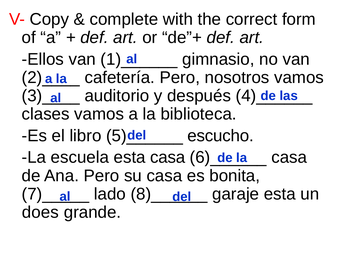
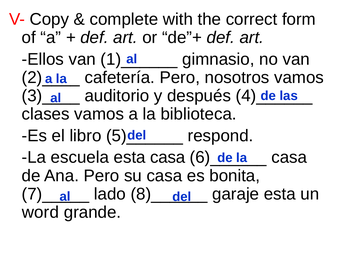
escucho: escucho -> respond (221, 135)
does: does -> word (40, 212)
